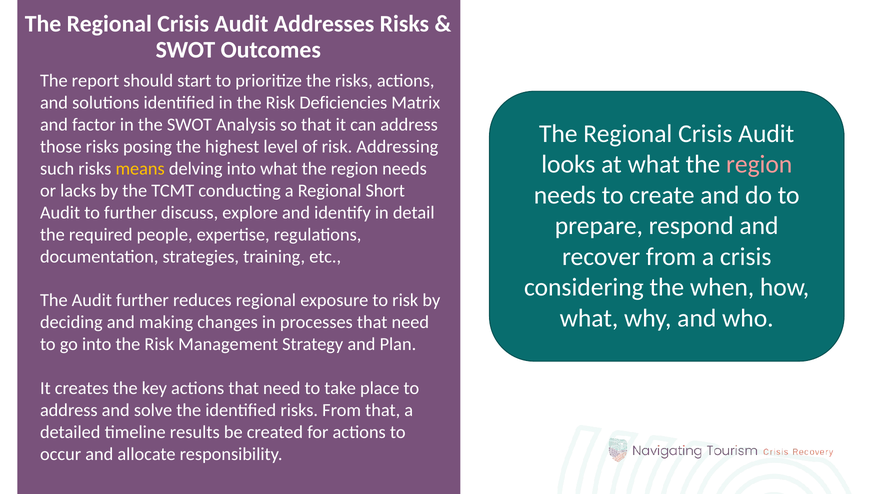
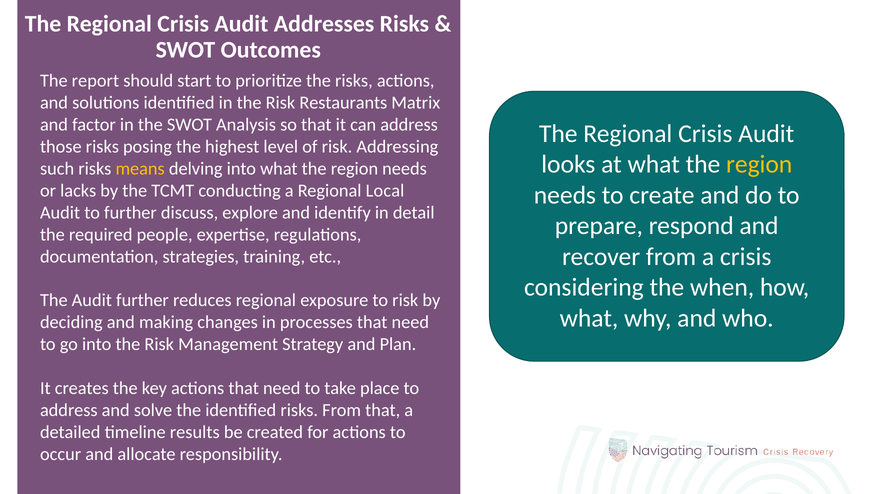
Deficiencies: Deficiencies -> Restaurants (343, 103)
region colour: pink -> yellow (759, 164)
Short: Short -> Local (385, 191)
